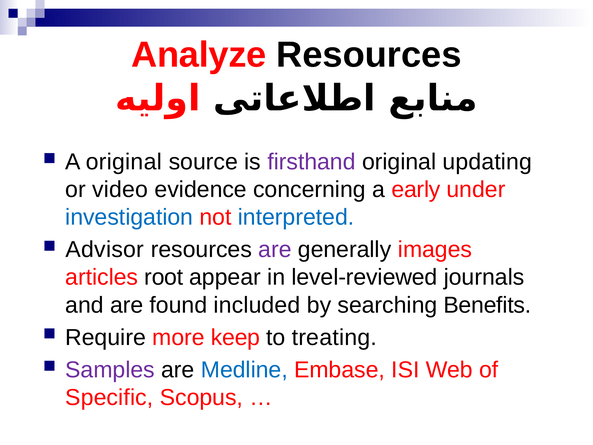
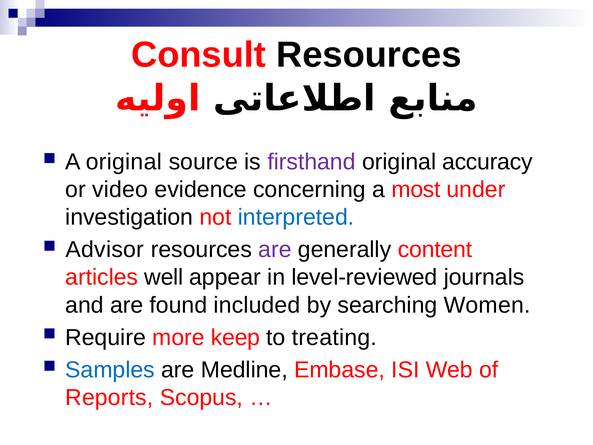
Analyze: Analyze -> Consult (199, 55)
updating: updating -> accuracy (487, 162)
early: early -> most (416, 190)
investigation colour: blue -> black (129, 217)
images: images -> content (435, 250)
root: root -> well (164, 277)
Benefits: Benefits -> Women (487, 305)
Samples colour: purple -> blue (110, 370)
Medline colour: blue -> black (244, 370)
Specific: Specific -> Reports (109, 397)
